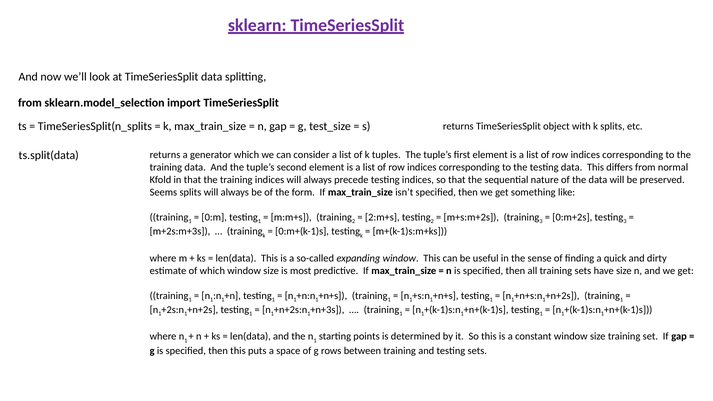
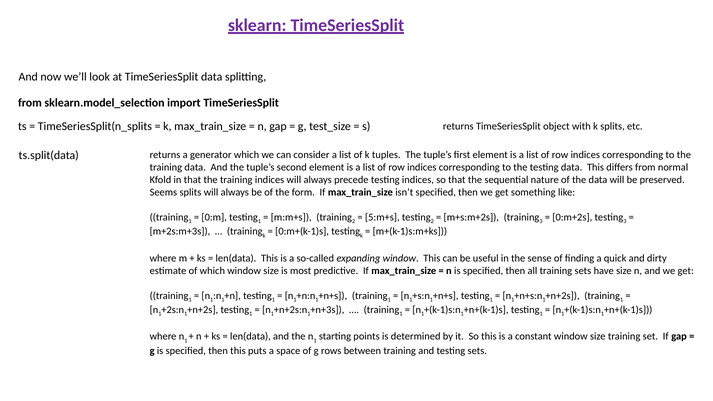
2:m+s: 2:m+s -> 5:m+s (382, 217)
